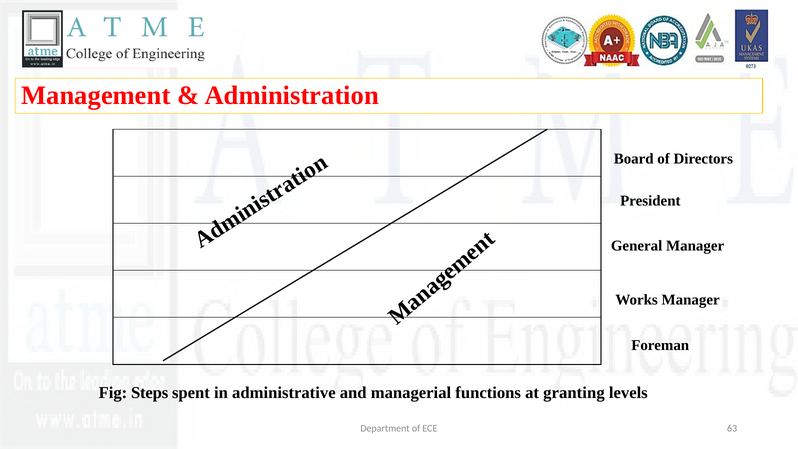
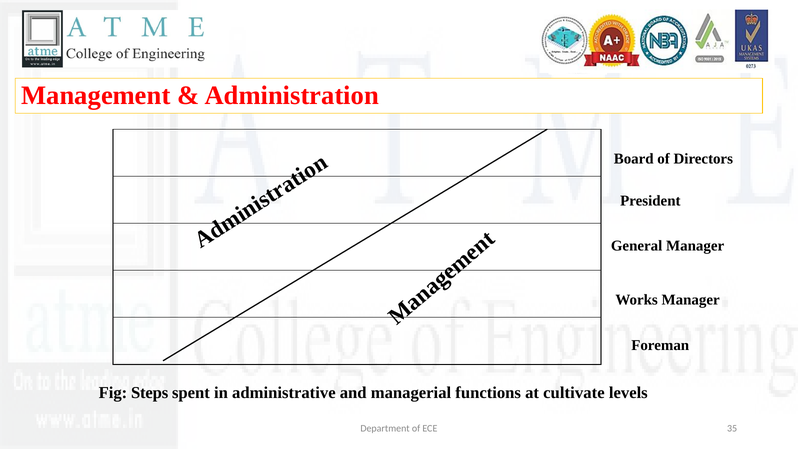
granting: granting -> cultivate (574, 393)
63: 63 -> 35 (732, 429)
